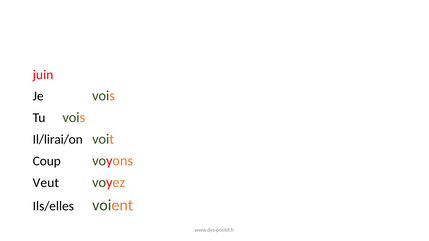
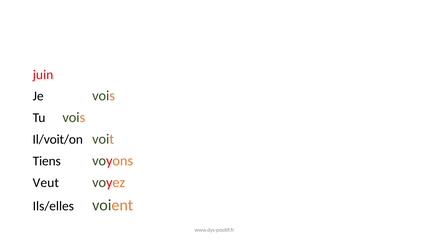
Il/lirai/on: Il/lirai/on -> Il/voit/on (58, 140)
Coup: Coup -> Tiens (47, 161)
